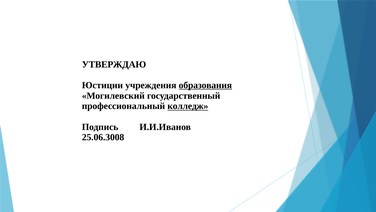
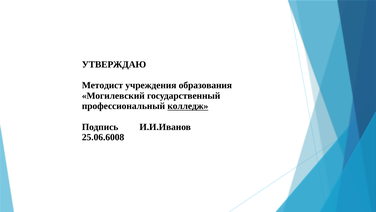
Юстиции: Юстиции -> Методист (102, 85)
образования underline: present -> none (205, 85)
25.06.3008: 25.06.3008 -> 25.06.6008 (103, 137)
